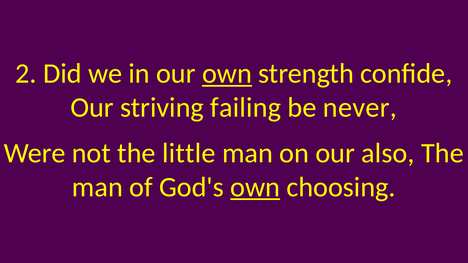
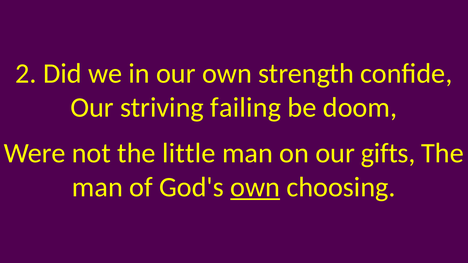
own underline: present -> none (227, 74)
never: never -> doom (360, 108)
also: also -> gifts (388, 153)
